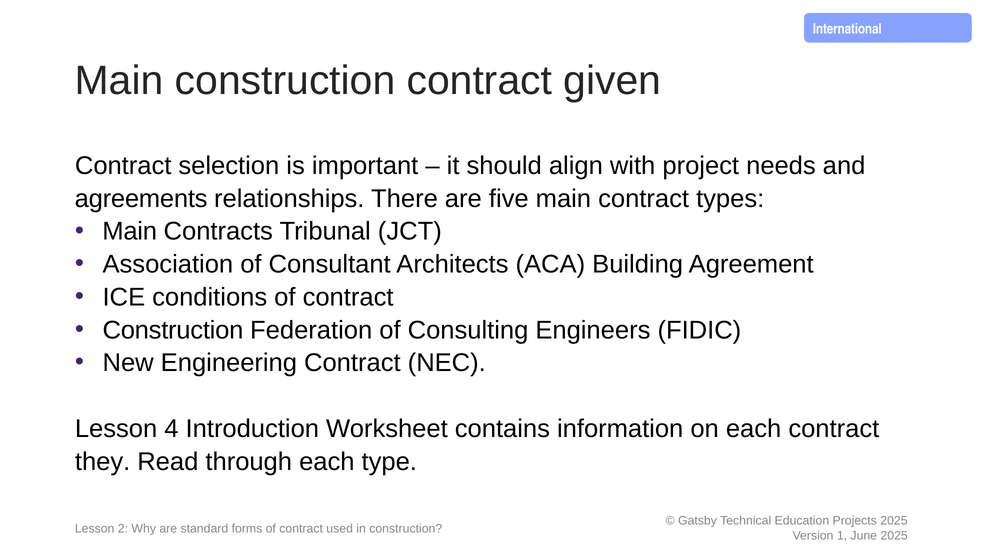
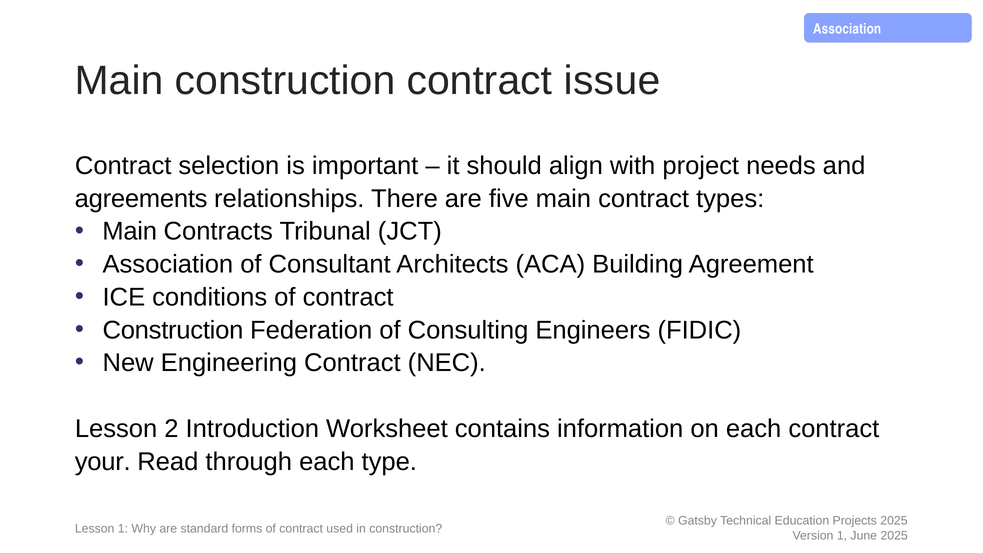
International: International -> Association (847, 29)
given: given -> issue (612, 81)
4: 4 -> 2 (171, 429)
they: they -> your (103, 461)
Lesson 2: 2 -> 1 (123, 529)
